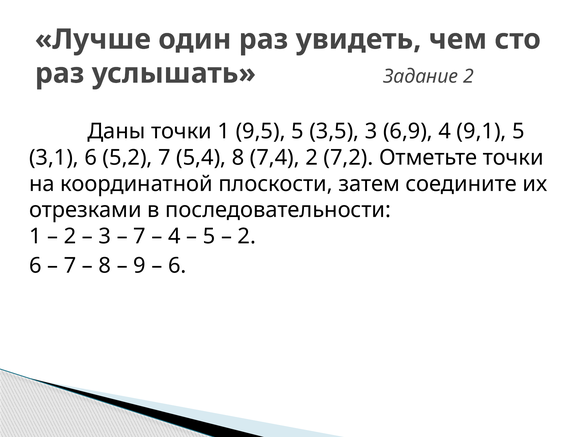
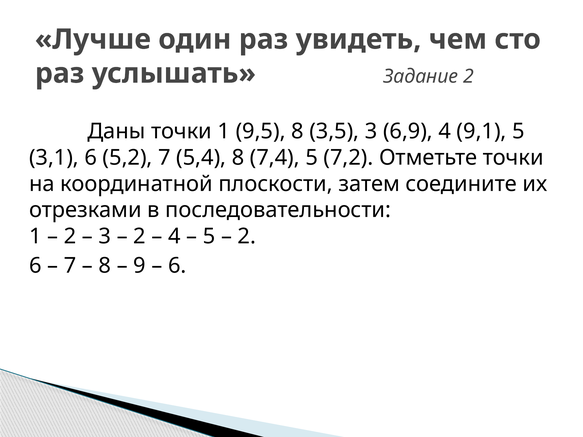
9,5 5: 5 -> 8 (297, 131)
7,4 2: 2 -> 5 (312, 158)
7: 7 -> 2 (140, 236)
